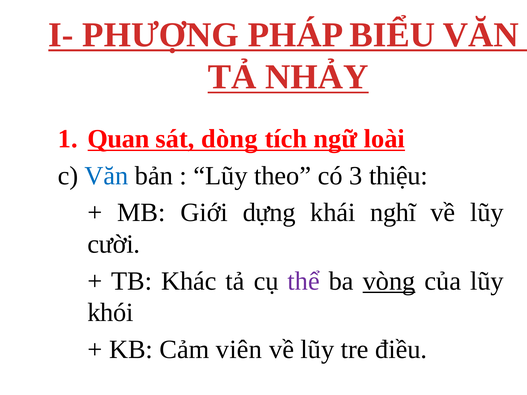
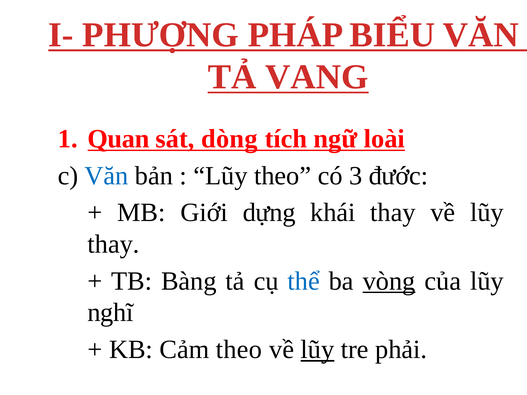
NHẢY: NHẢY -> VANG (317, 77)
thiệu: thiệu -> đước (398, 176)
khái nghĩ: nghĩ -> thay (393, 213)
cười: cười -> thay (114, 244)
Khác: Khác -> Bàng (189, 281)
thể colour: purple -> blue (304, 281)
khói: khói -> nghĩ (110, 313)
Cảm viên: viên -> theo (239, 350)
lũy underline: none -> present (317, 350)
điều: điều -> phải (401, 350)
